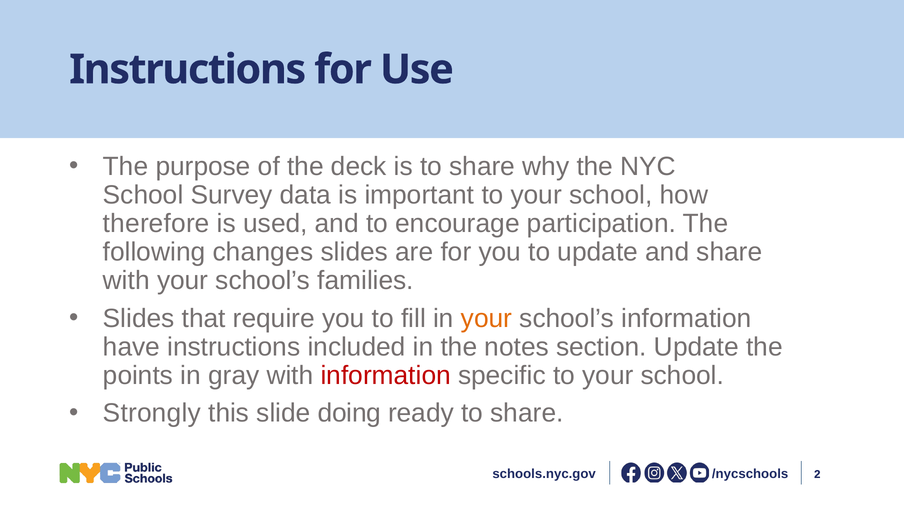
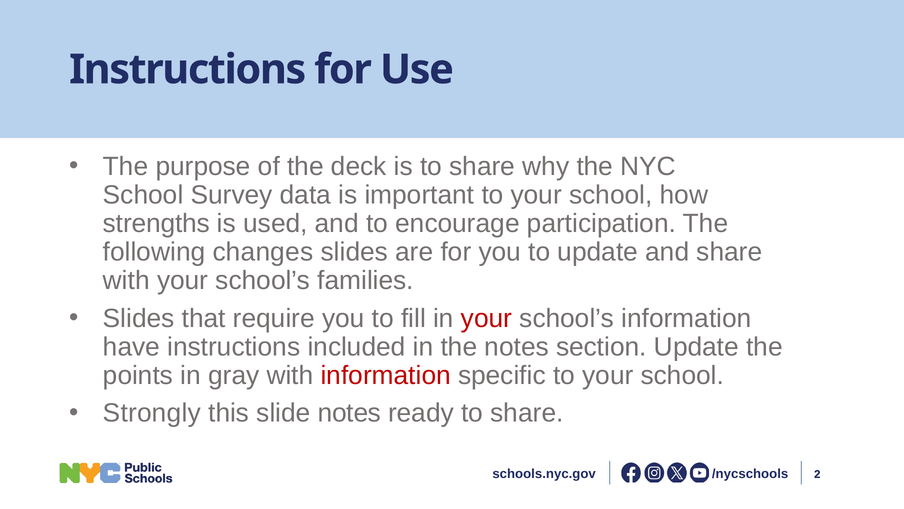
therefore: therefore -> strengths (156, 223)
your colour: orange -> red (487, 318)
slide doing: doing -> notes (349, 413)
